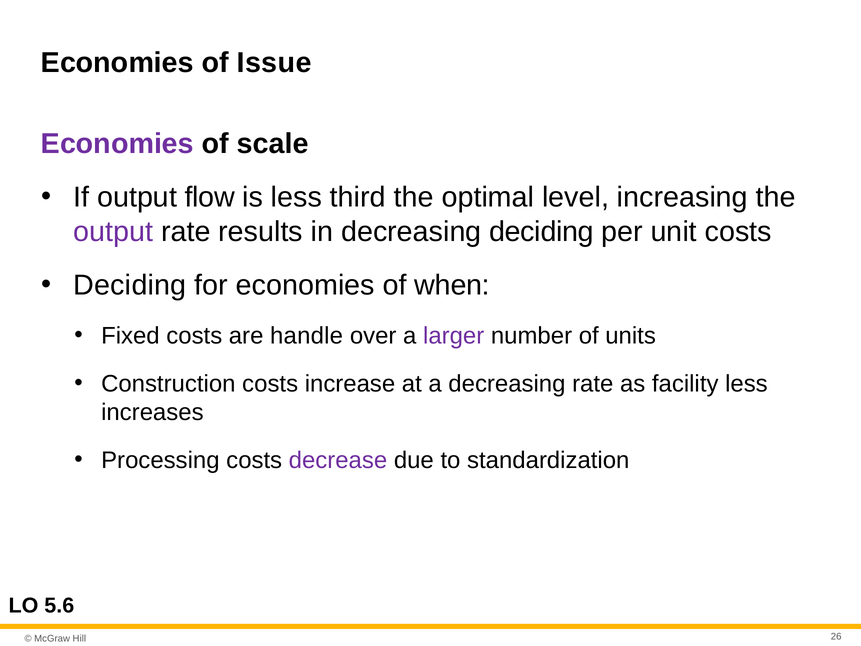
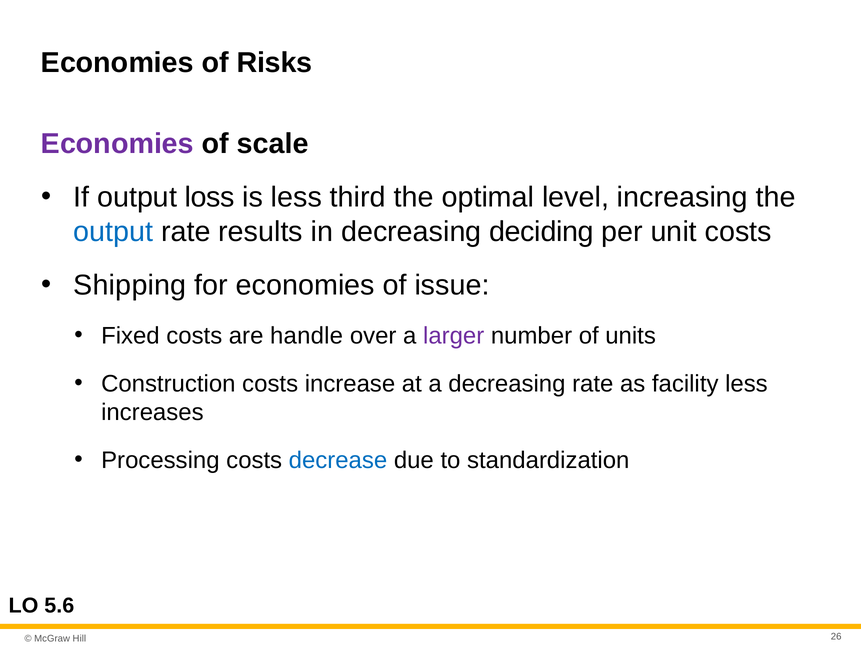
Issue: Issue -> Risks (275, 63)
flow: flow -> loss (210, 197)
output colour: purple -> blue (113, 232)
Deciding: Deciding -> Shipping (130, 285)
when: when -> issue (452, 285)
decrease colour: purple -> blue (338, 460)
